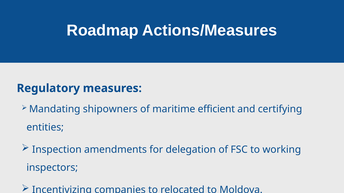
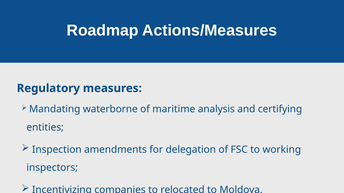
shipowners: shipowners -> waterborne (110, 109)
efficient: efficient -> analysis (216, 109)
